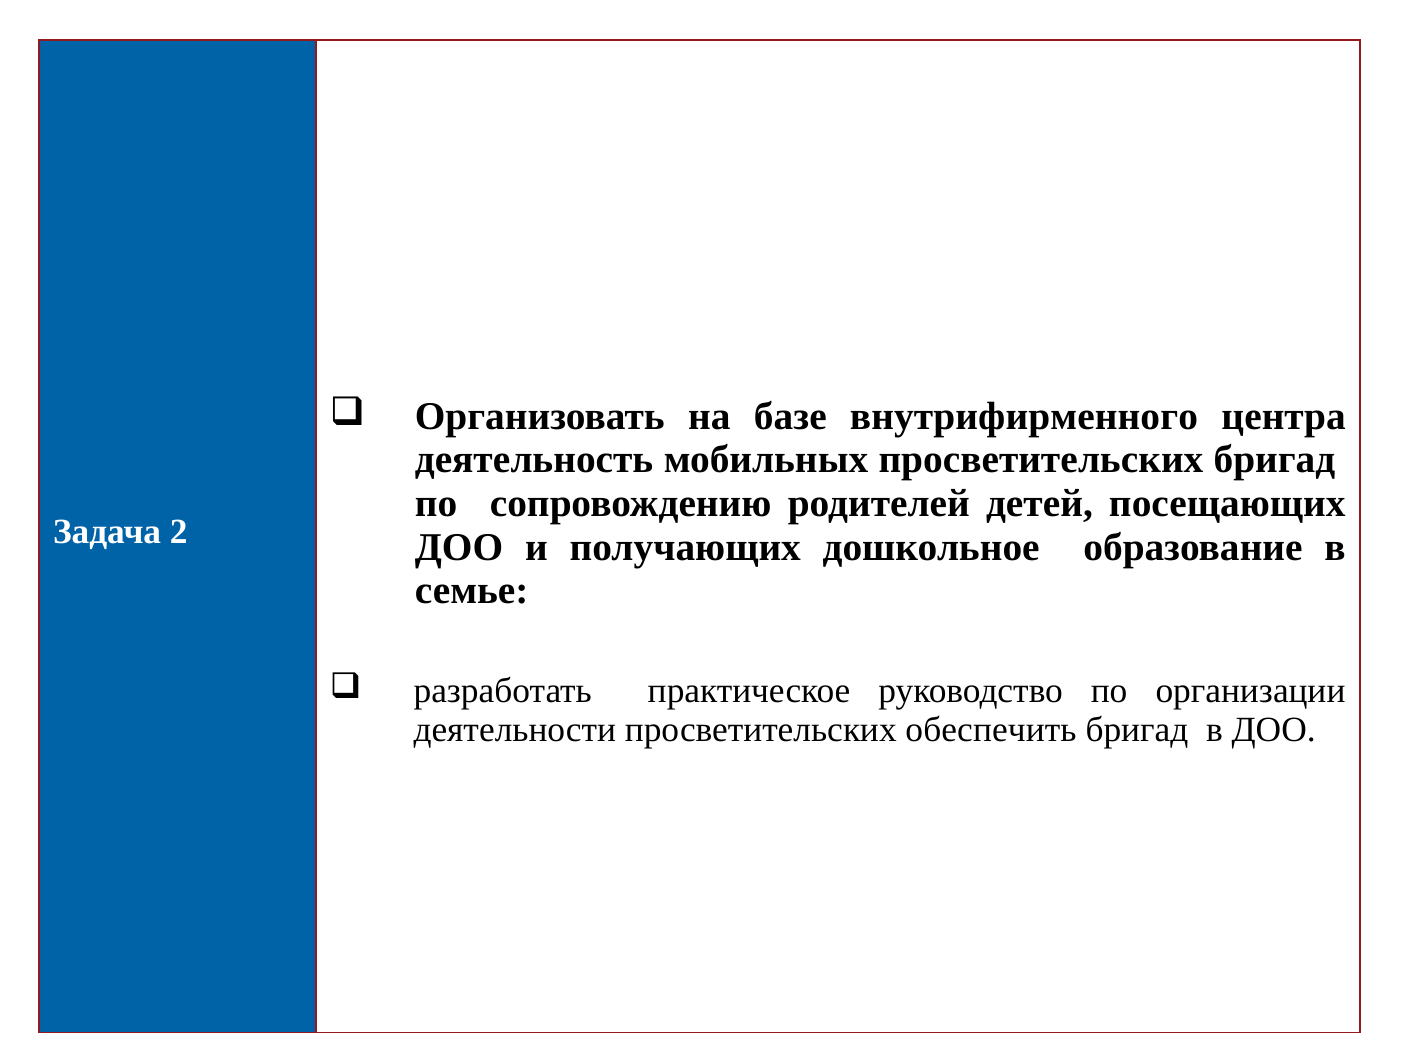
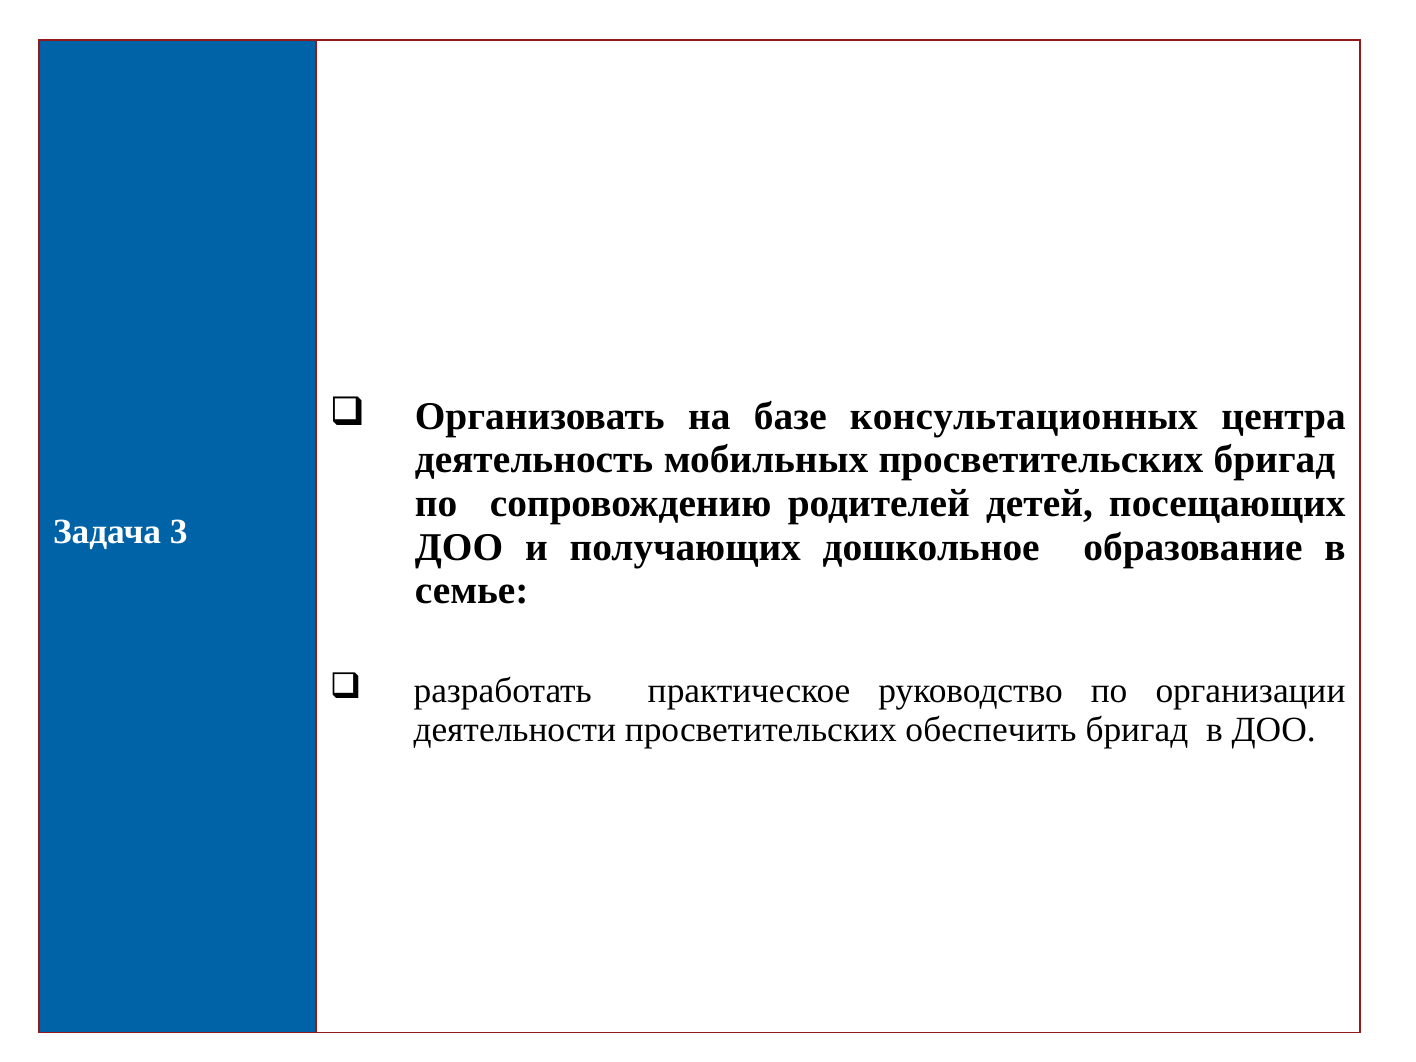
внутрифирменного: внутрифирменного -> консультационных (1024, 416)
2: 2 -> 3 (179, 532)
